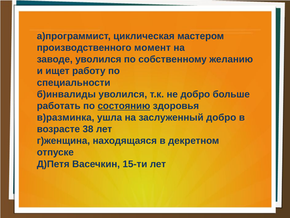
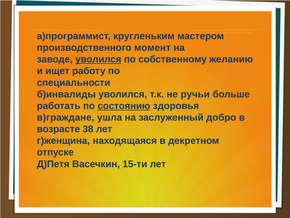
циклическая: циклическая -> кругленьким (144, 36)
уволился underline: none -> present (98, 59)
не добро: добро -> ручьи (195, 94)
в)разминка: в)разминка -> в)граждане (66, 117)
